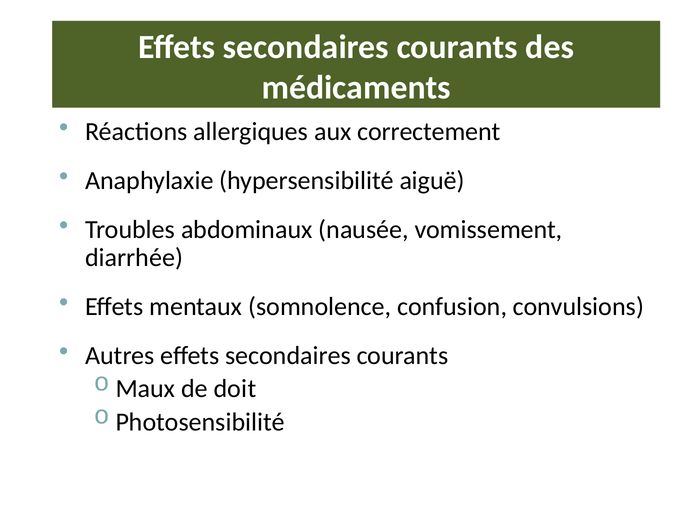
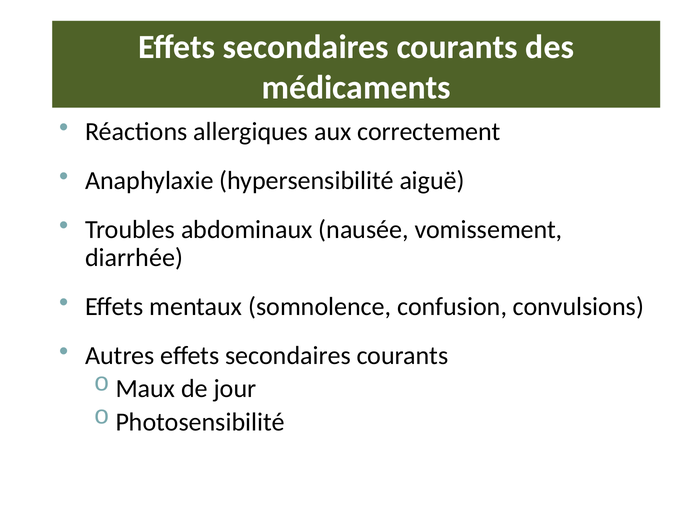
doit: doit -> jour (235, 389)
